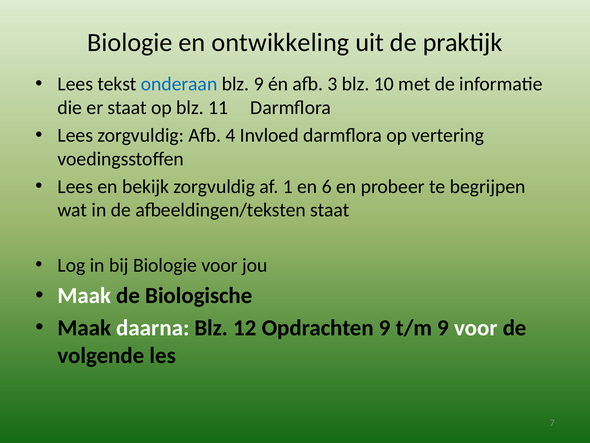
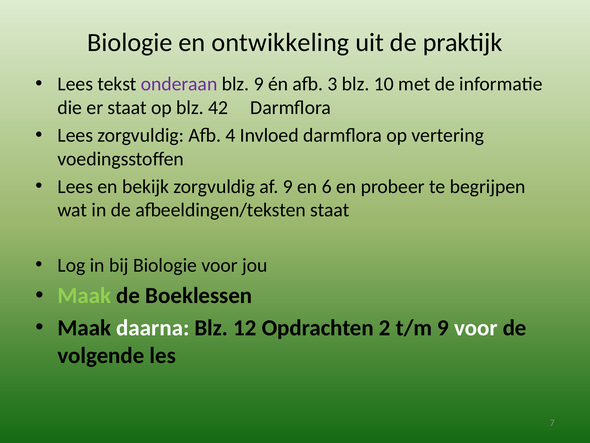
onderaan colour: blue -> purple (179, 84)
11: 11 -> 42 (218, 108)
af 1: 1 -> 9 (288, 186)
Maak colour: white -> light green (84, 295)
Biologische: Biologische -> Boeklessen (199, 295)
Opdrachten 9: 9 -> 2 (385, 327)
